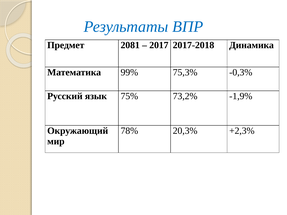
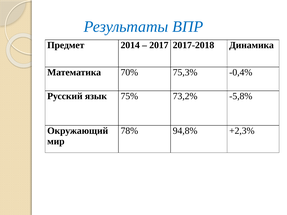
2081: 2081 -> 2014 (130, 45)
99%: 99% -> 70% (129, 73)
-0,3%: -0,3% -> -0,4% (241, 73)
-1,9%: -1,9% -> -5,8% (241, 96)
20,3%: 20,3% -> 94,8% (185, 131)
